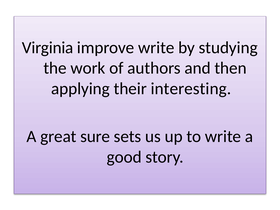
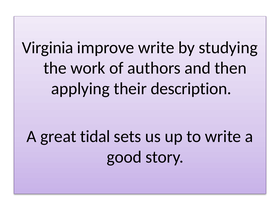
interesting: interesting -> description (191, 89)
sure: sure -> tidal (95, 136)
